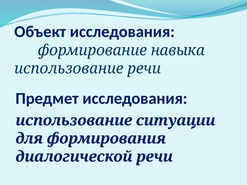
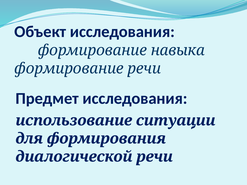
использование: использование -> формирование (69, 69)
